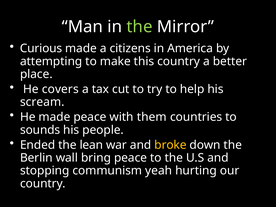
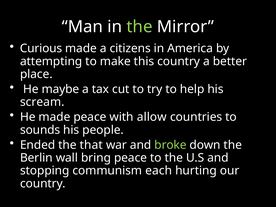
covers: covers -> maybe (60, 89)
them: them -> allow (152, 117)
lean: lean -> that (91, 145)
broke colour: yellow -> light green (170, 145)
yeah: yeah -> each (159, 171)
